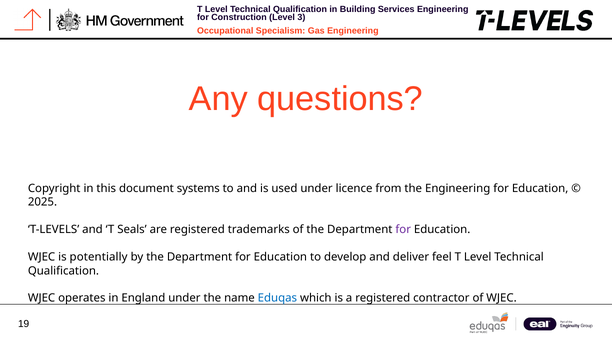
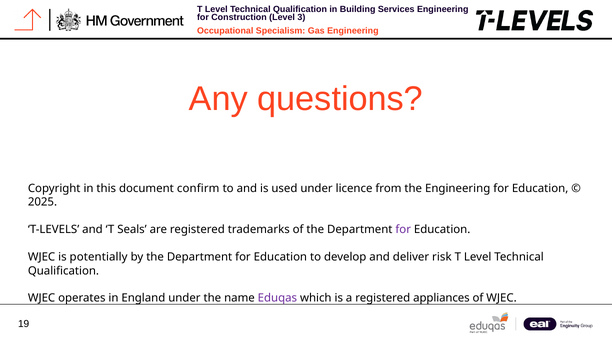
systems: systems -> confirm (198, 188)
feel: feel -> risk (442, 257)
Eduqas colour: blue -> purple (277, 298)
contractor: contractor -> appliances (441, 298)
